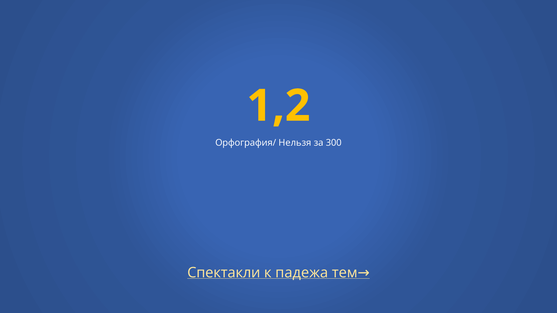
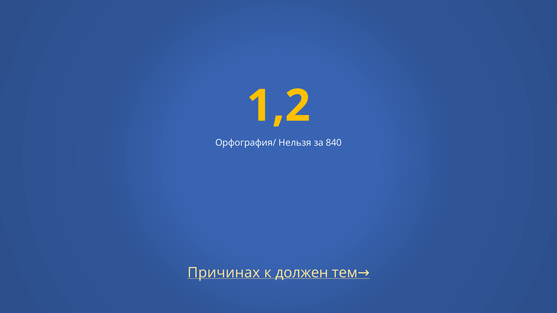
300: 300 -> 840 (334, 143)
Спектакли: Спектакли -> Причинах (224, 273)
падежа: падежа -> должен (302, 273)
